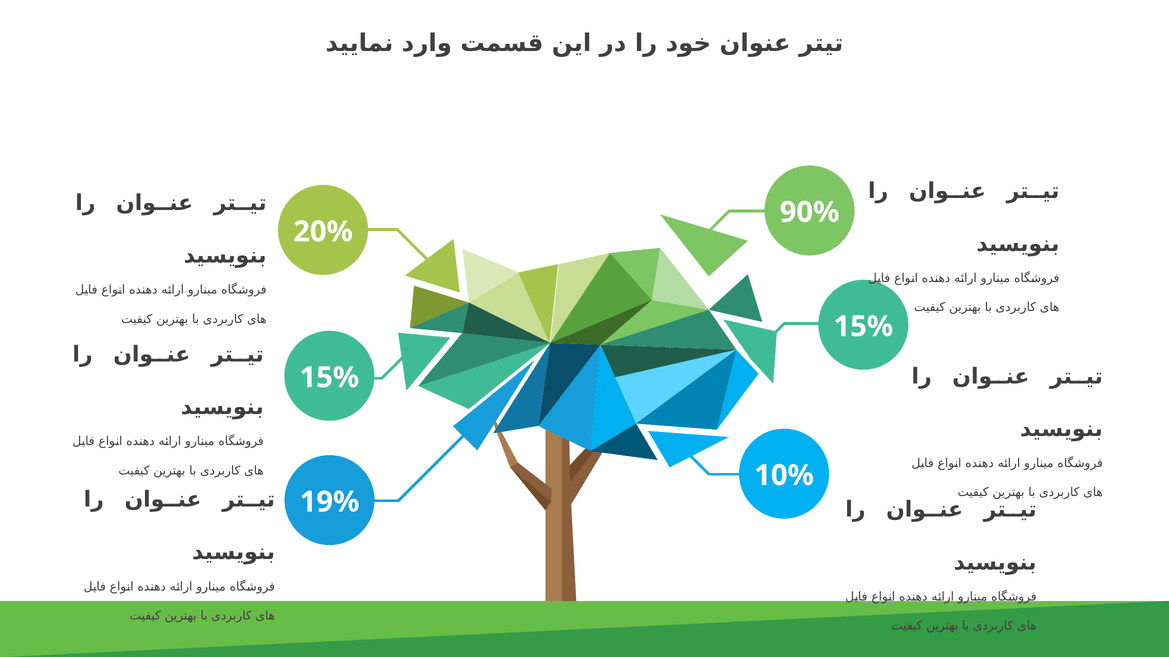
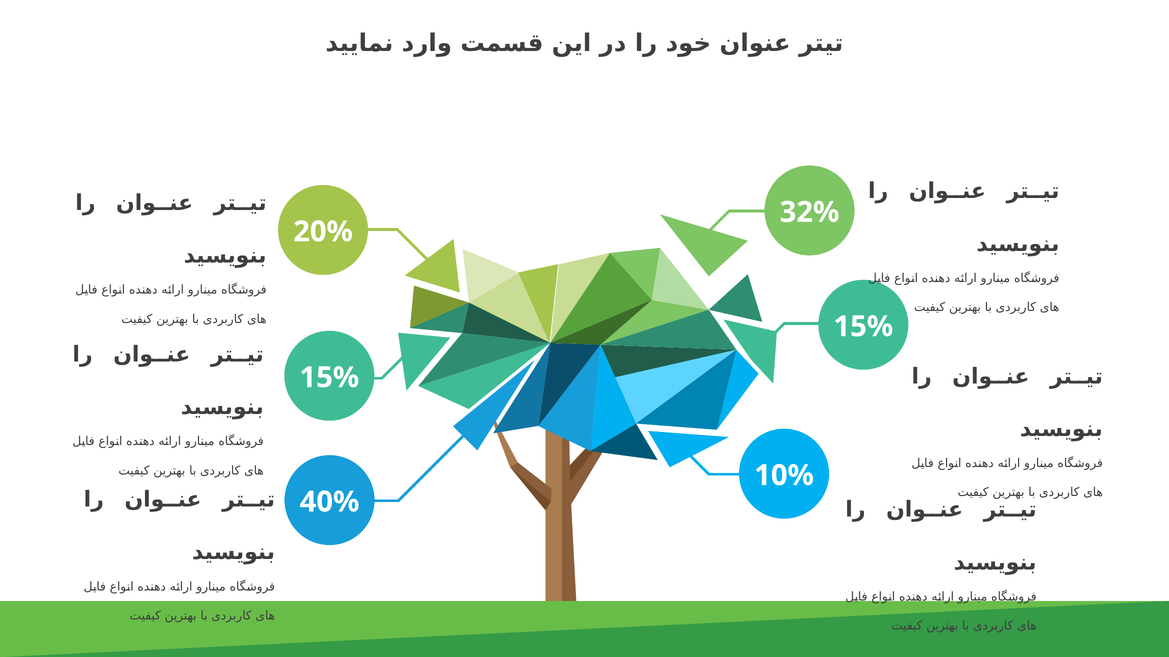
90%: 90% -> 32% (810, 212)
19%: 19% -> 40% (330, 502)
